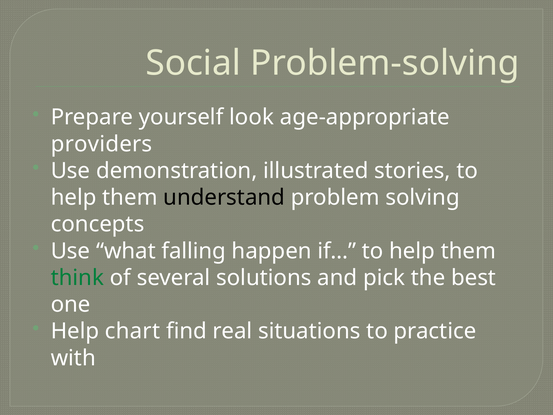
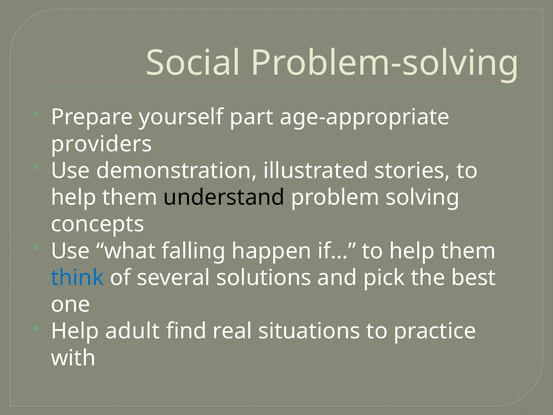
look: look -> part (252, 117)
think colour: green -> blue (77, 278)
chart: chart -> adult (133, 331)
